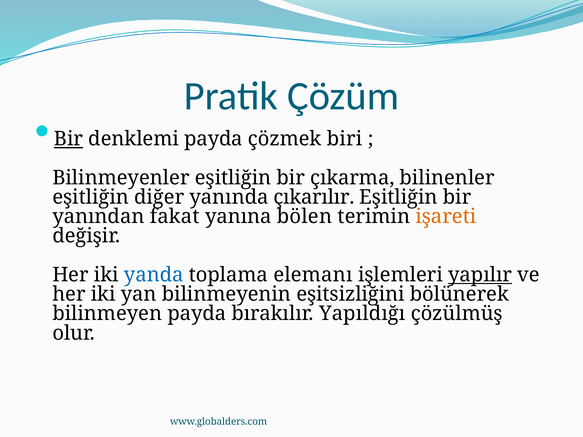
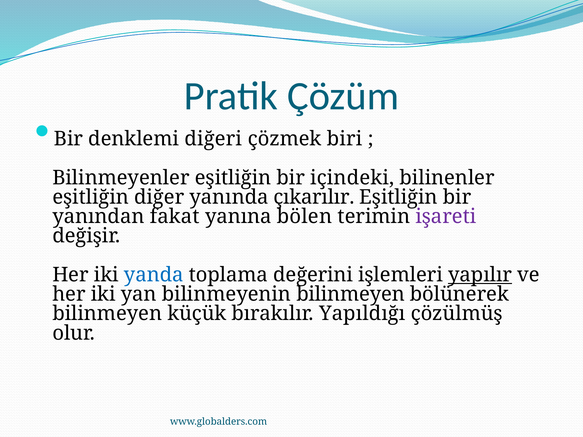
Bir underline: present -> none (69, 139)
denklemi payda: payda -> diğeri (213, 139)
çıkarma: çıkarma -> içindeki (352, 178)
işareti colour: orange -> purple (446, 217)
elemanı: elemanı -> değerini (313, 275)
bilinmeyenin eşitsizliğini: eşitsizliğini -> bilinmeyen (351, 294)
bilinmeyen payda: payda -> küçük (197, 314)
